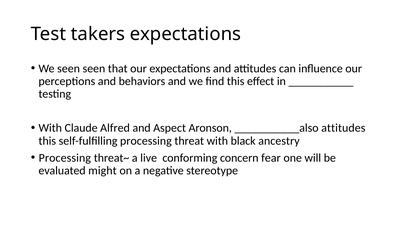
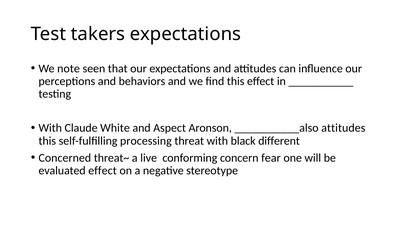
We seen: seen -> note (69, 69)
Alfred: Alfred -> White (115, 128)
ancestry: ancestry -> different (279, 141)
Processing: Processing -> Concerned (65, 158)
evaluated might: might -> effect (103, 171)
